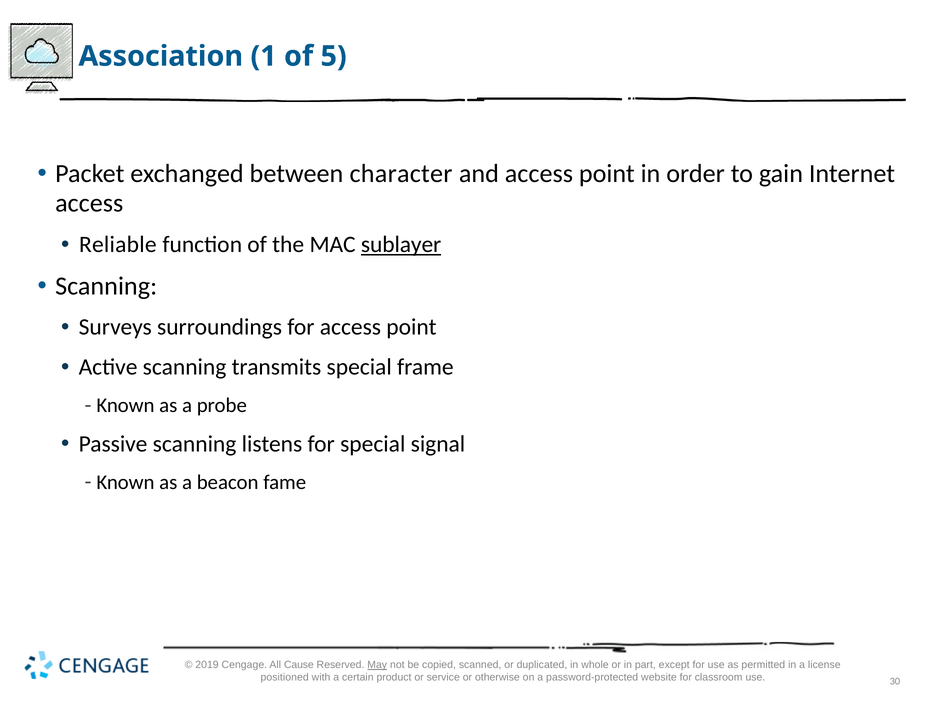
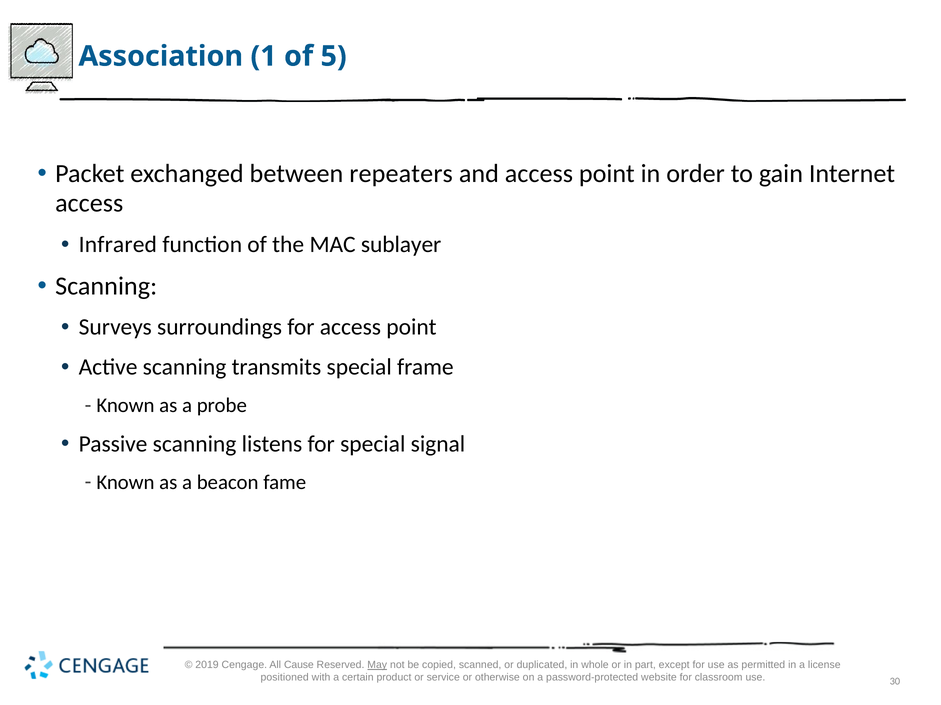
character: character -> repeaters (401, 174)
Reliable: Reliable -> Infrared (118, 245)
sublayer underline: present -> none (401, 245)
